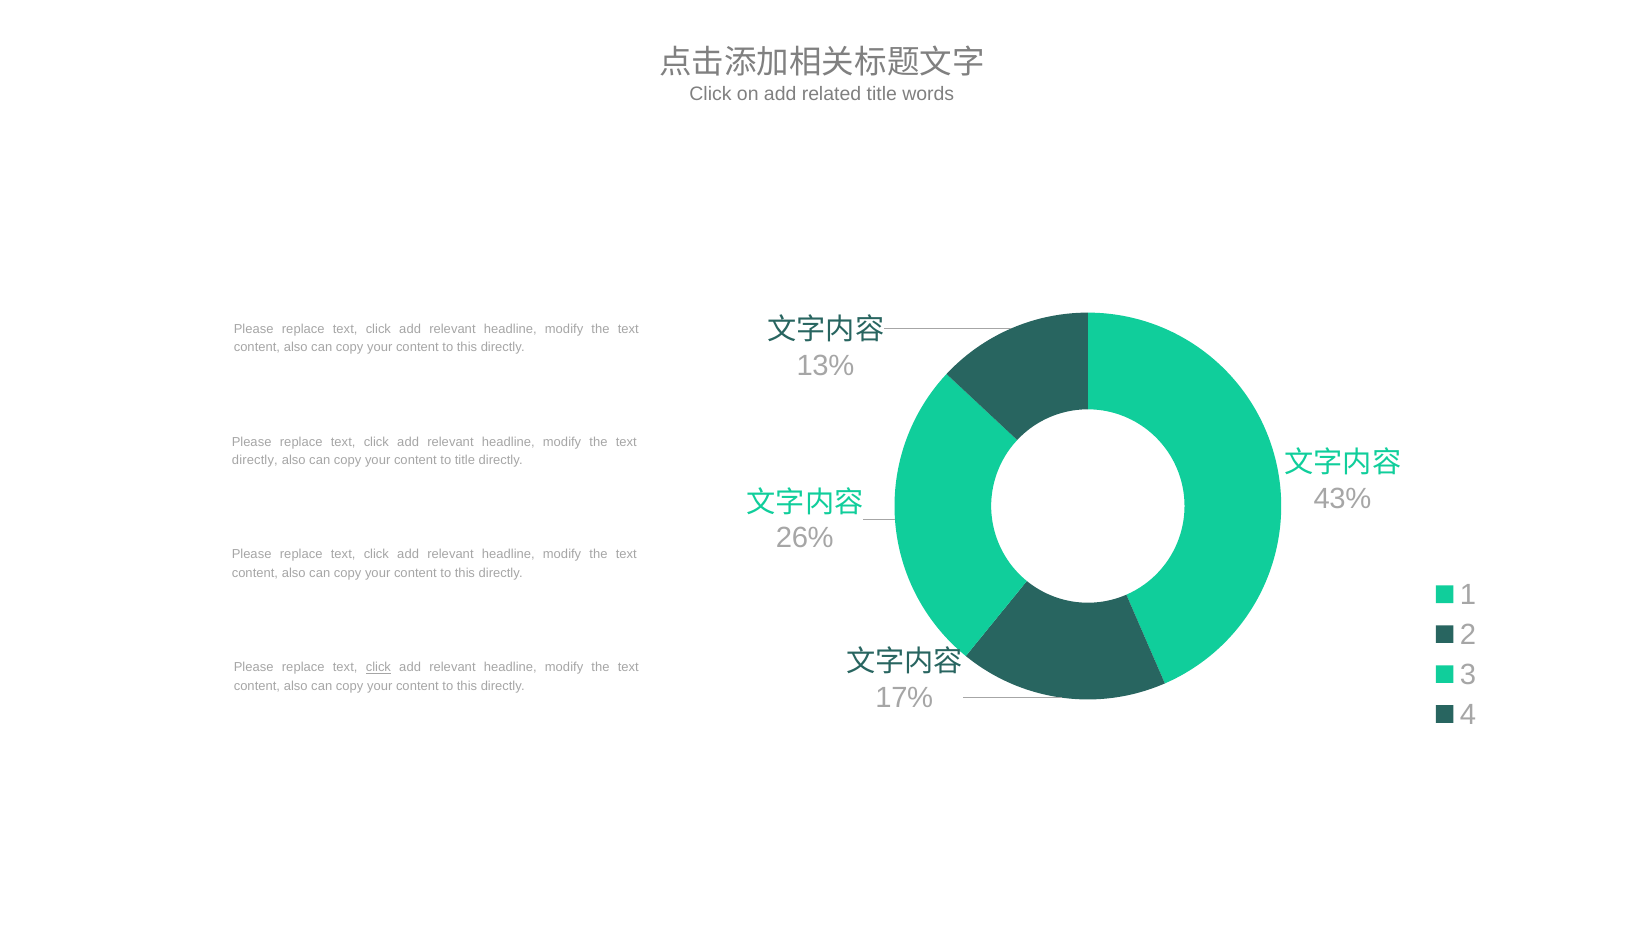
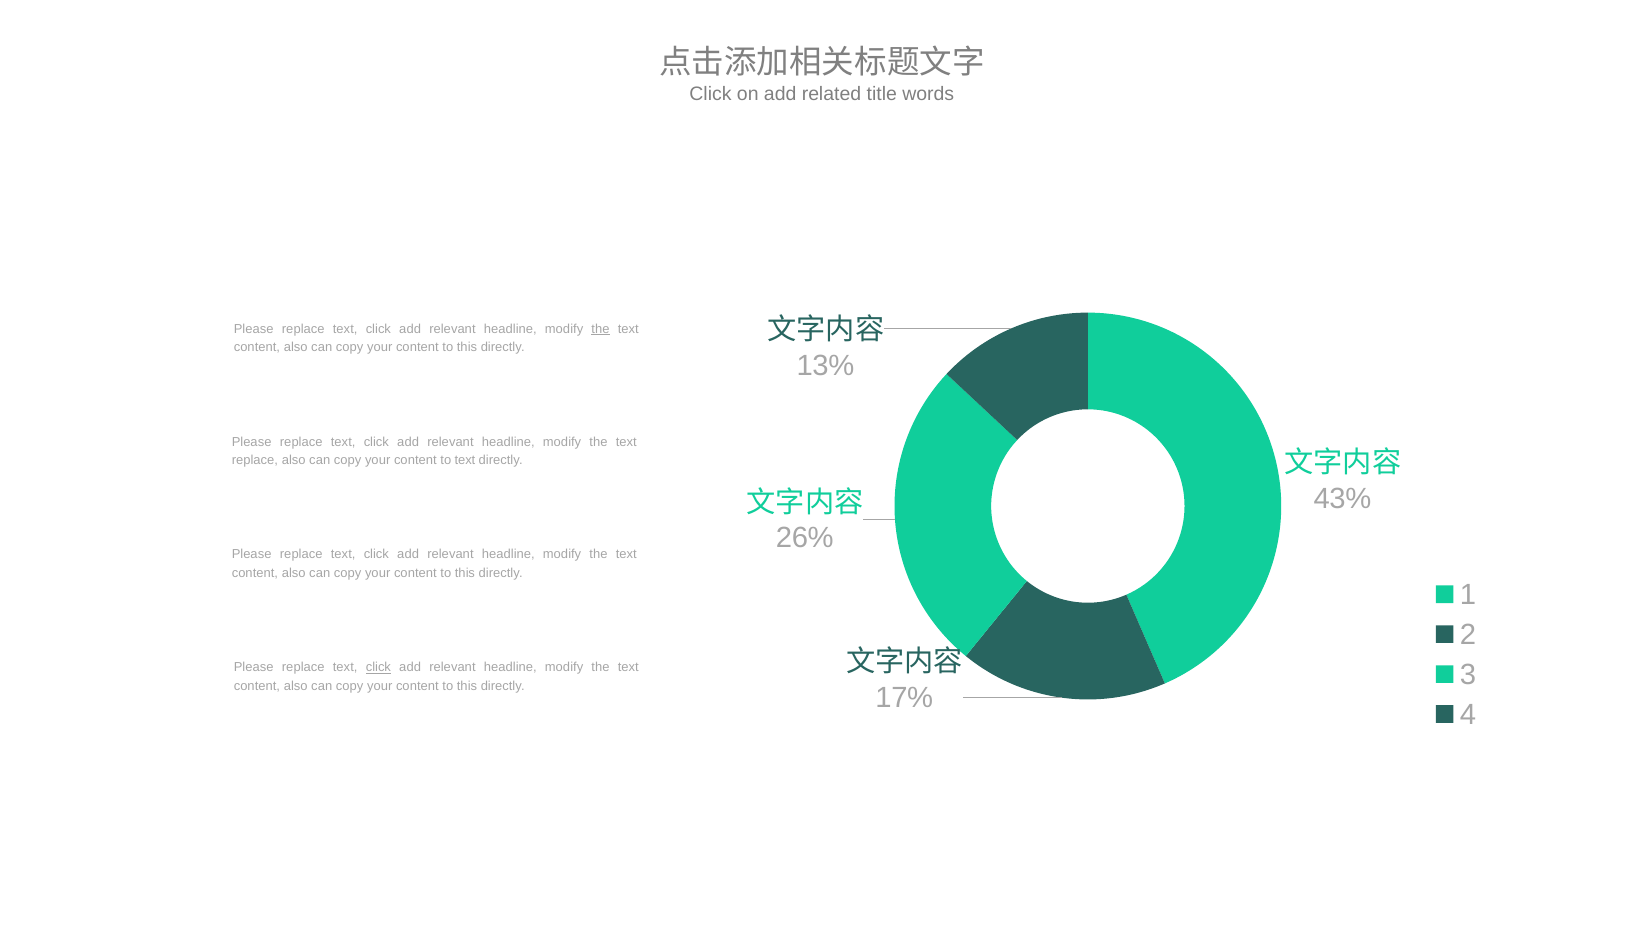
the underline: none -> present (600, 329)
directly: directly -> replace (255, 460)
to title: title -> text (465, 460)
